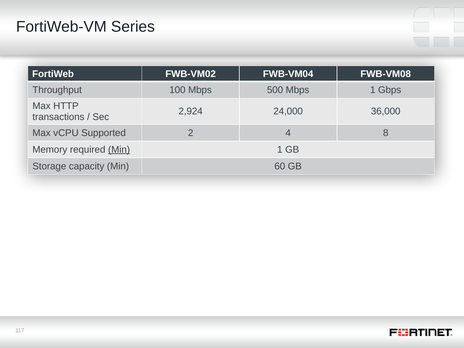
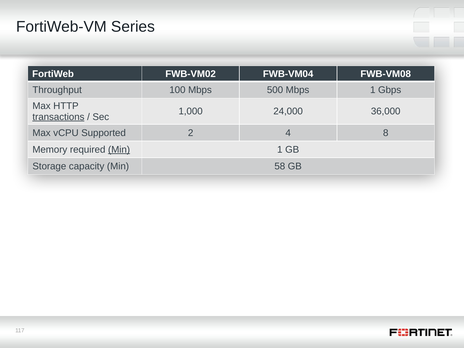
2,924: 2,924 -> 1,000 (191, 111)
transactions underline: none -> present (58, 117)
60: 60 -> 58 (280, 166)
